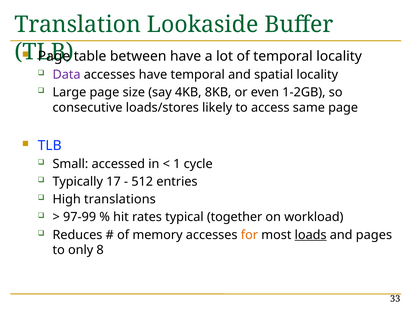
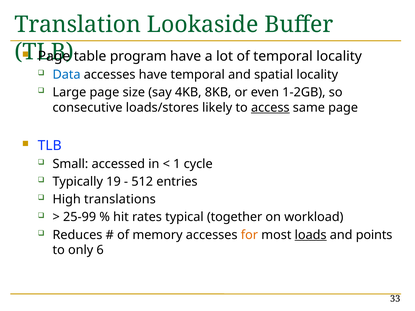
between: between -> program (138, 56)
Data colour: purple -> blue (67, 75)
access underline: none -> present (270, 108)
17: 17 -> 19 (114, 182)
97-99: 97-99 -> 25-99 (80, 217)
pages: pages -> points (374, 235)
8: 8 -> 6 (100, 250)
